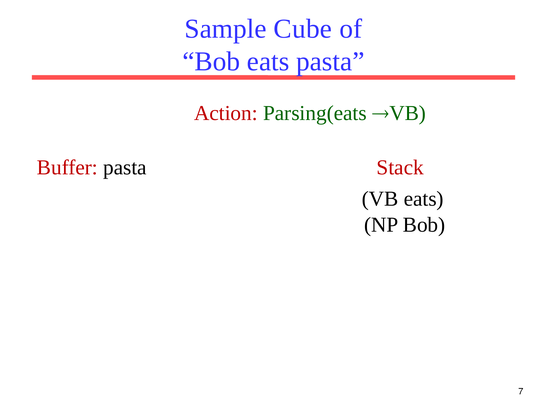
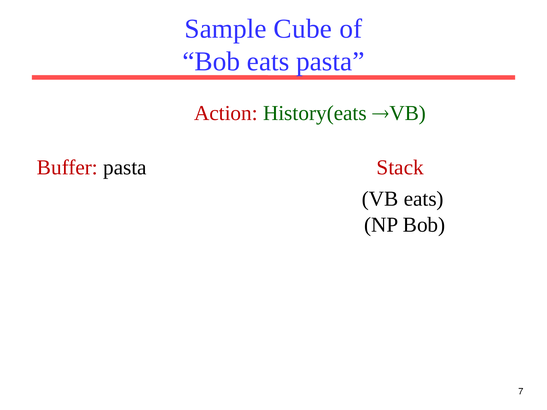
Parsing(eats: Parsing(eats -> History(eats (315, 113)
